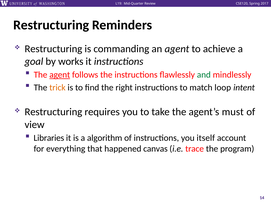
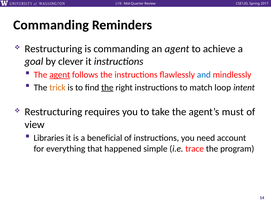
Restructuring: Restructuring -> Commanding (51, 25)
works: works -> clever (71, 61)
and colour: green -> blue (204, 75)
the underline: none -> present (107, 88)
algorithm: algorithm -> beneficial (105, 138)
itself: itself -> need (206, 138)
canvas: canvas -> simple (155, 149)
